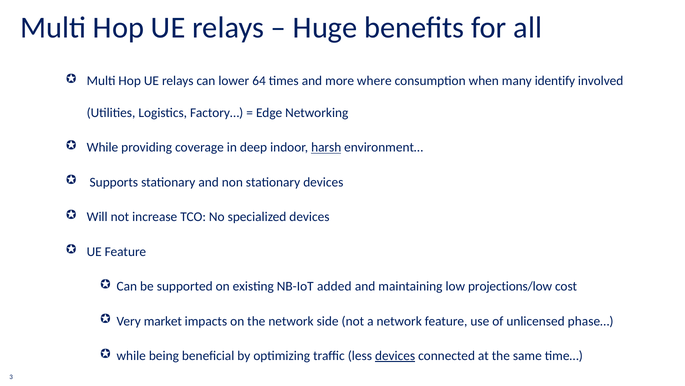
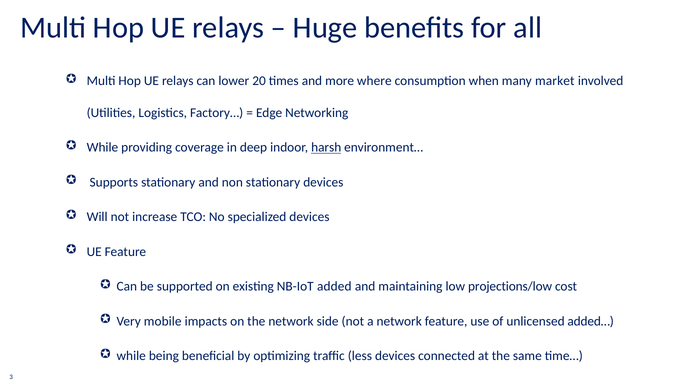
64: 64 -> 20 (259, 81)
identify: identify -> market (555, 81)
market: market -> mobile (163, 321)
phase…: phase… -> added… (591, 321)
devices underline: present -> none (395, 355)
